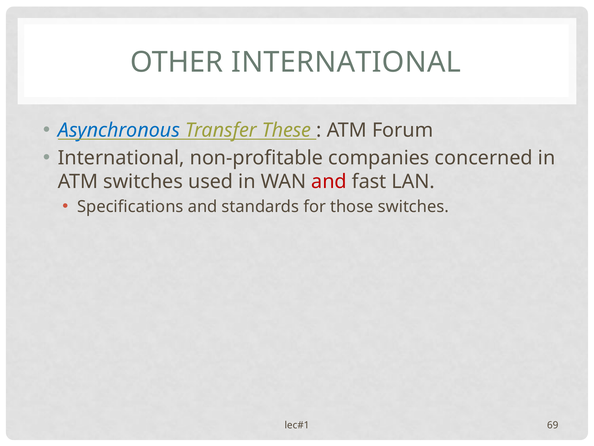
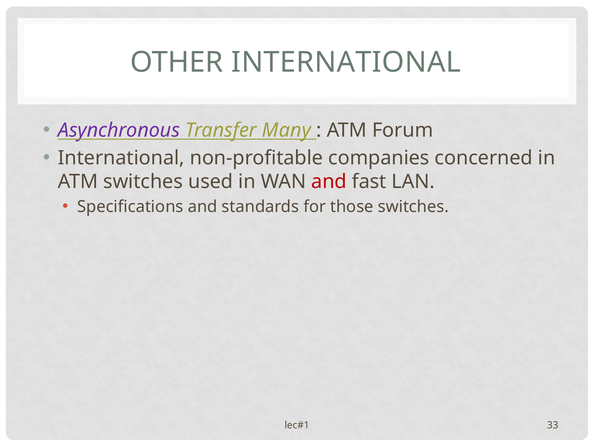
Asynchronous colour: blue -> purple (119, 130)
These: These -> Many (286, 130)
69: 69 -> 33 (553, 425)
